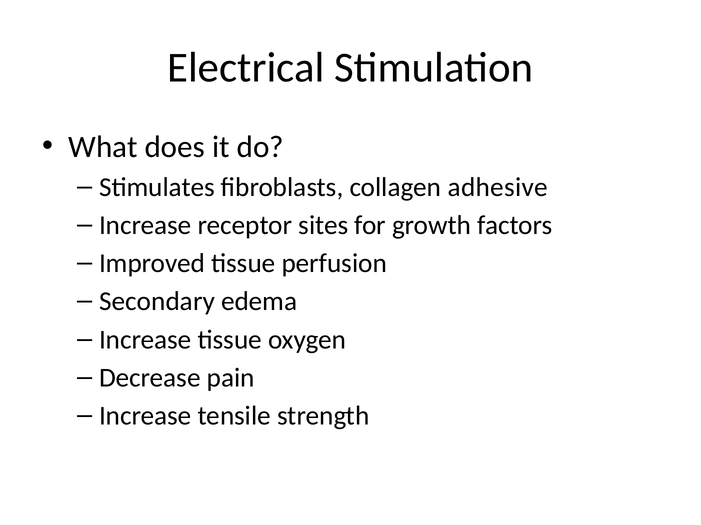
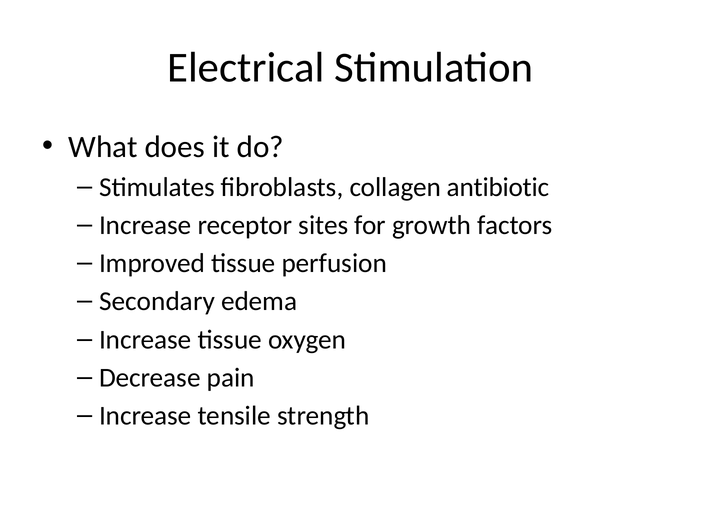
adhesive: adhesive -> antibiotic (498, 187)
